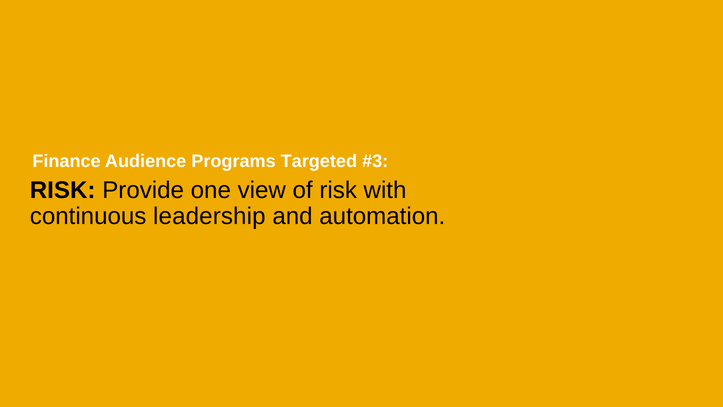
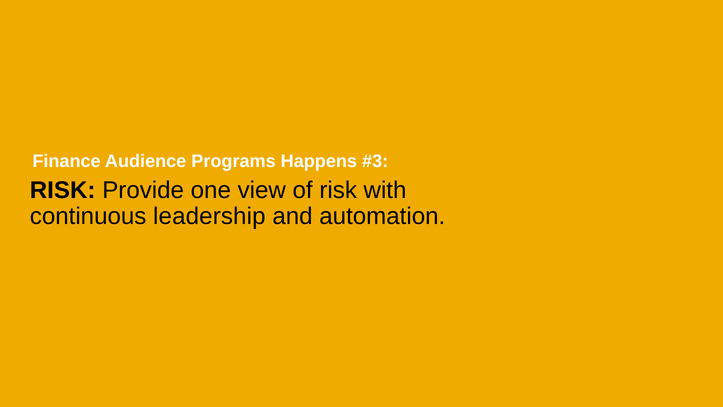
Targeted: Targeted -> Happens (319, 161)
